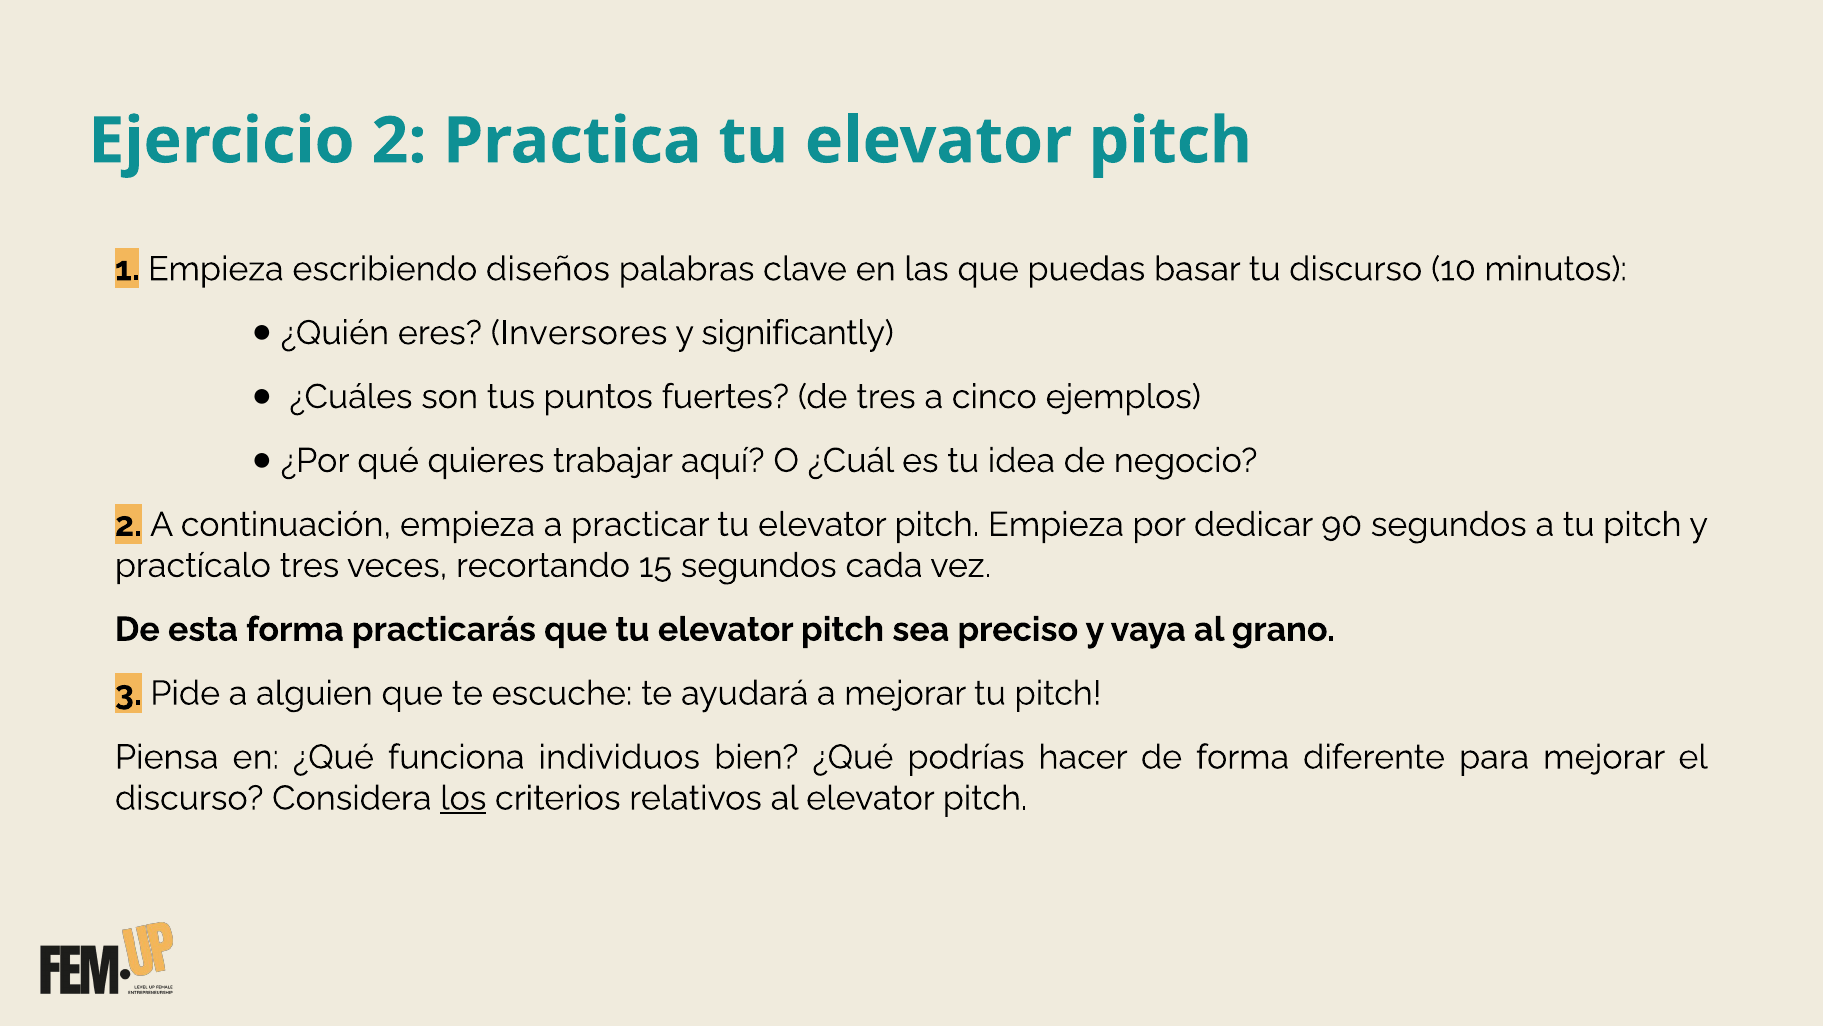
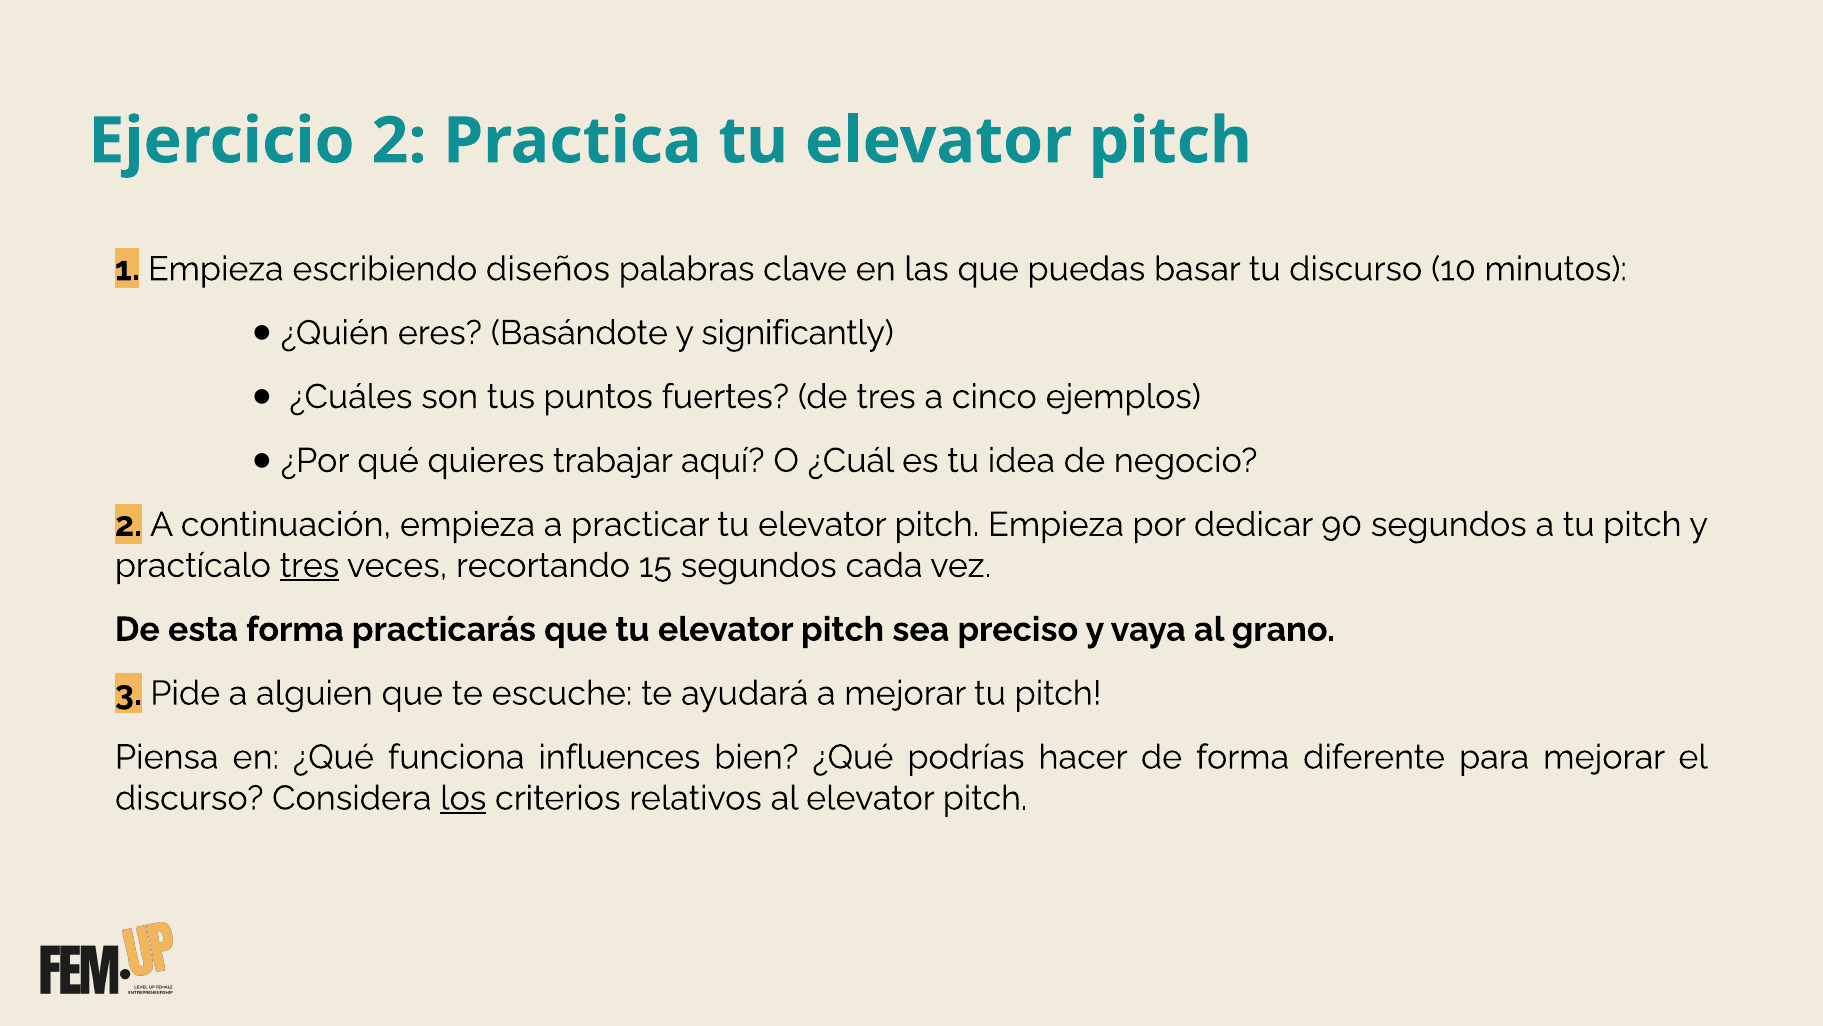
Inversores: Inversores -> Basándote (579, 333)
tres underline: none -> present (309, 565)
individuos: individuos -> influences (619, 757)
